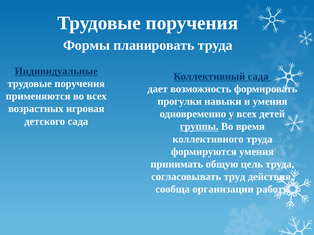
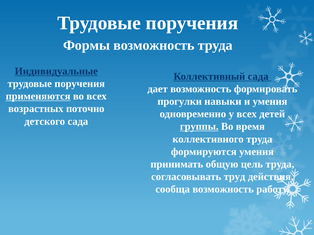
Формы планировать: планировать -> возможность (154, 45)
применяются underline: none -> present (38, 96)
игровая: игровая -> поточно (85, 109)
сообща организации: организации -> возможность (223, 190)
